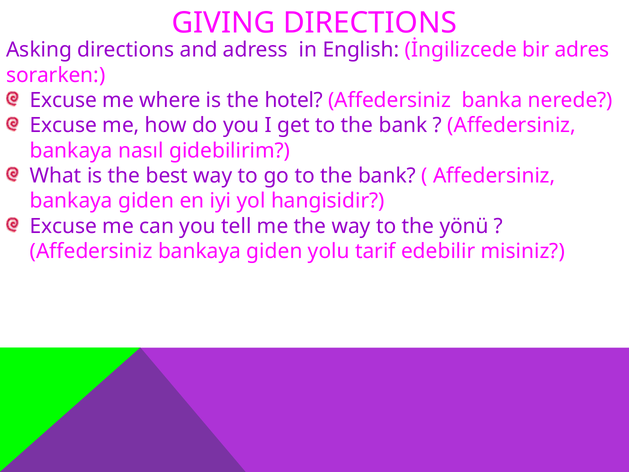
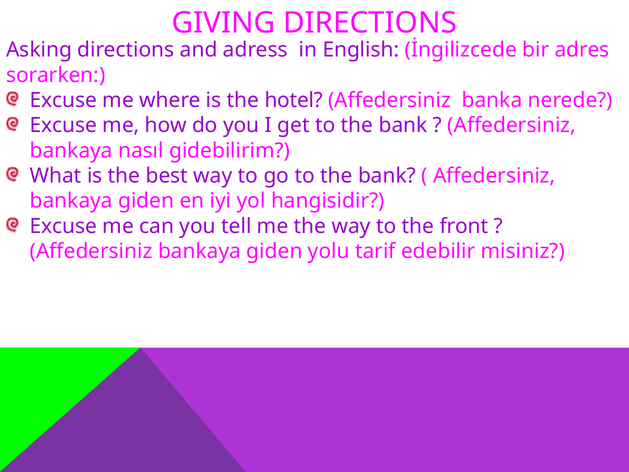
yönü: yönü -> front (464, 226)
